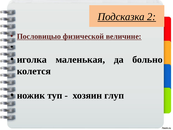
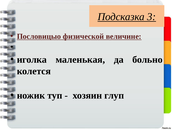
2: 2 -> 3 (152, 17)
